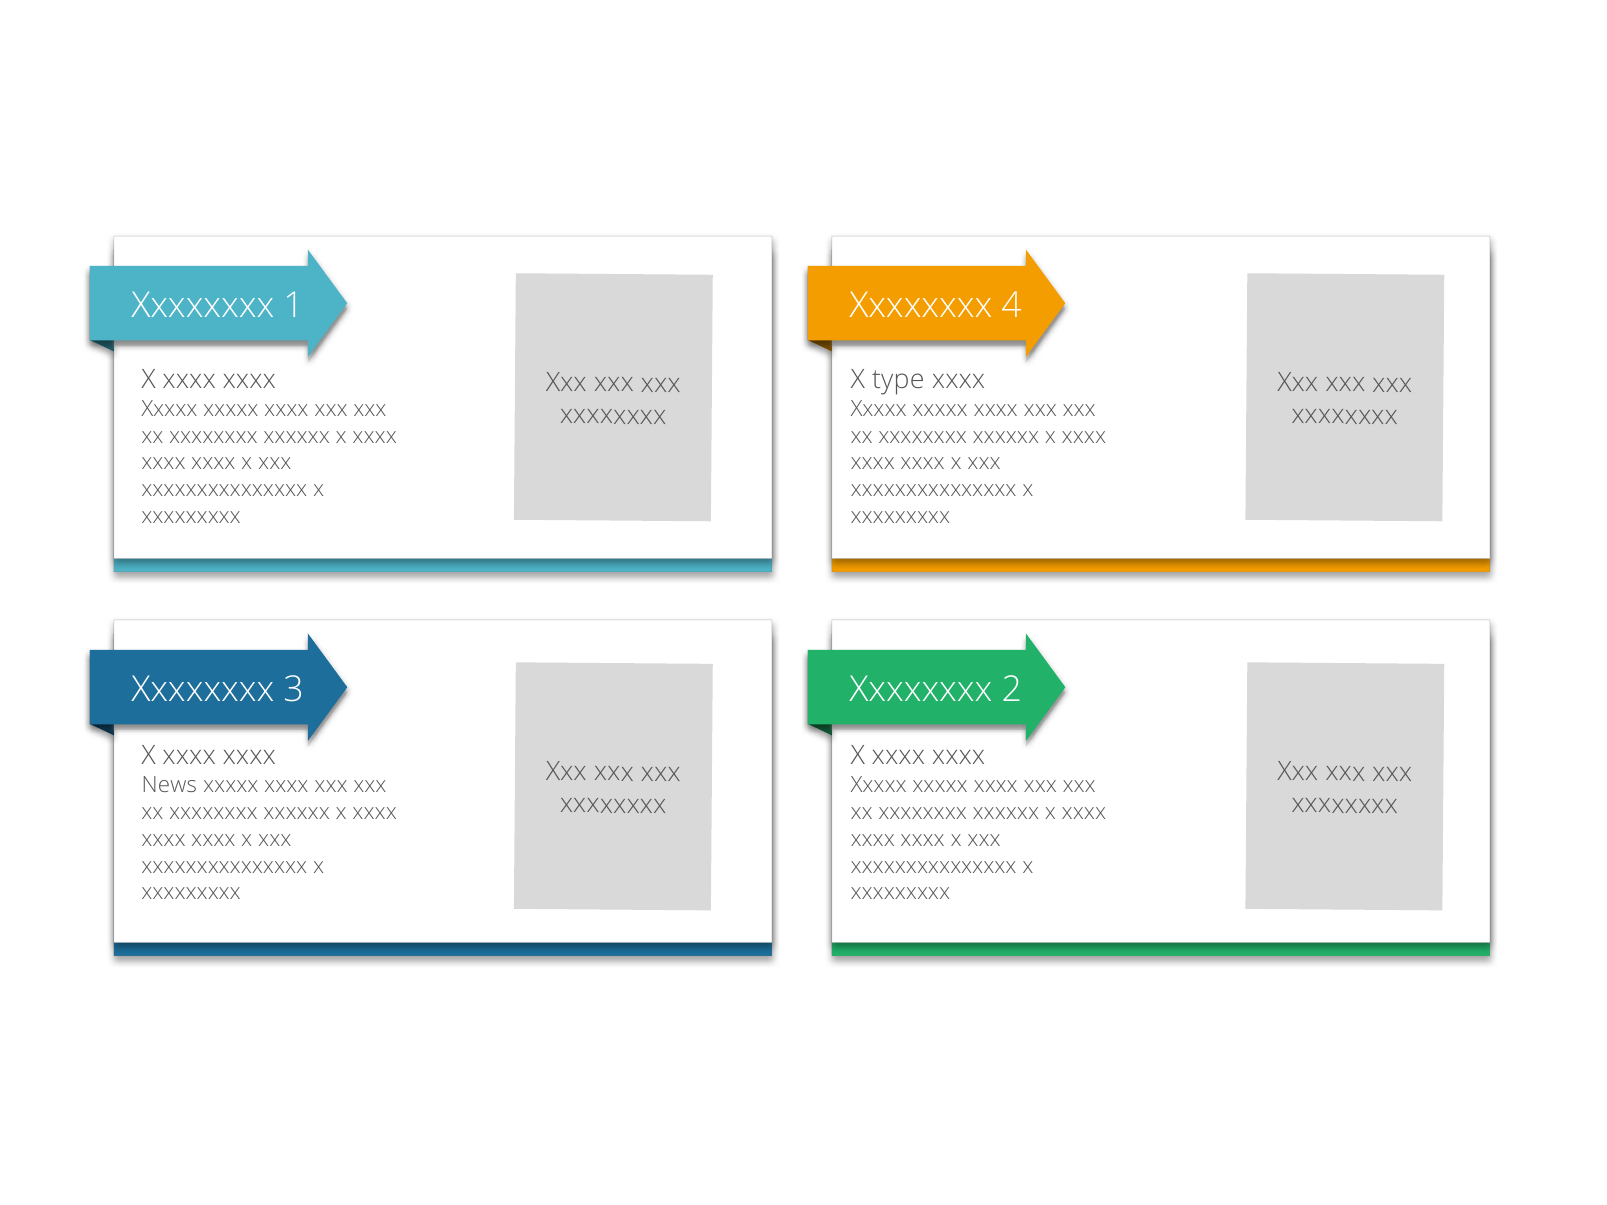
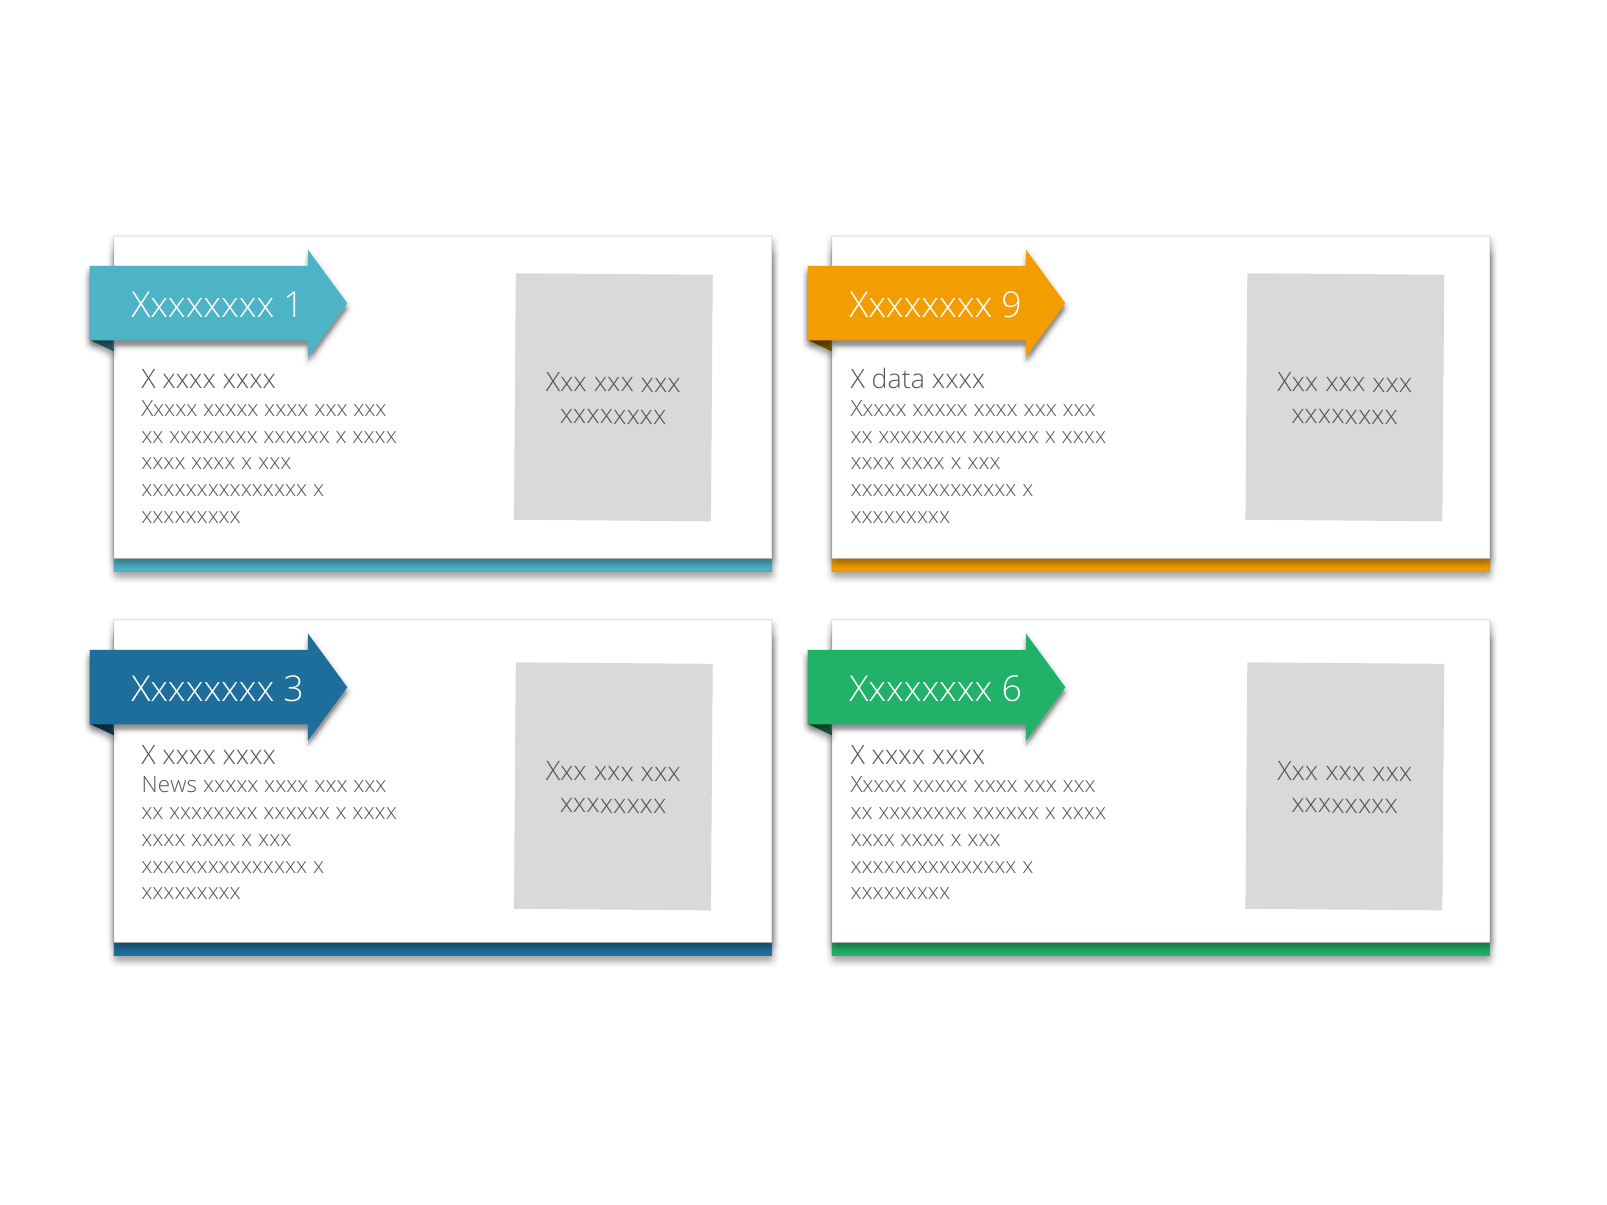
4: 4 -> 9 (1012, 306)
type: type -> data (898, 380)
2: 2 -> 6 (1012, 690)
